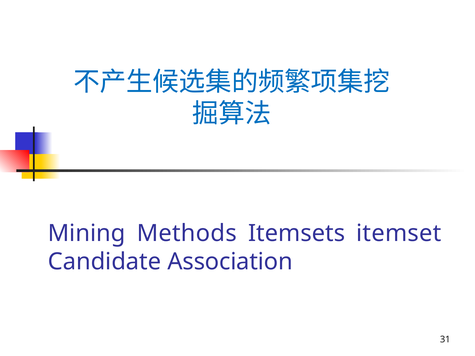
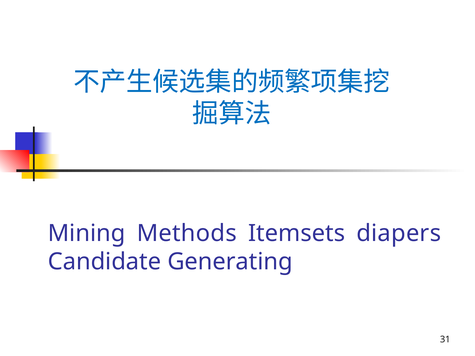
itemset: itemset -> diapers (399, 233)
Association: Association -> Generating (230, 262)
